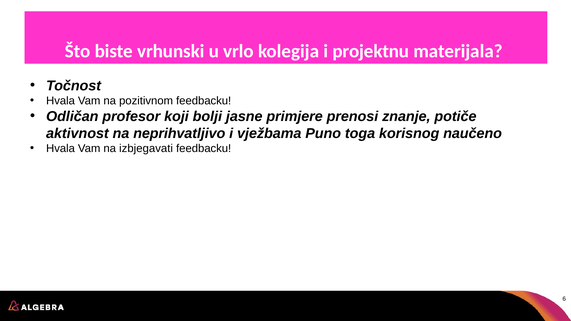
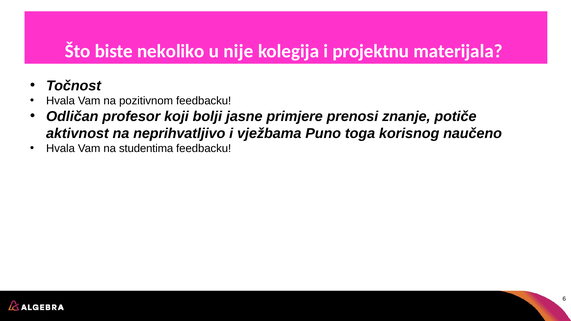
vrhunski: vrhunski -> nekoliko (171, 51)
vrlo: vrlo -> nije (238, 51)
izbjegavati: izbjegavati -> studentima (146, 149)
